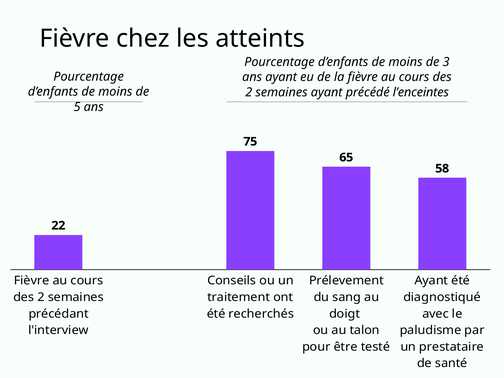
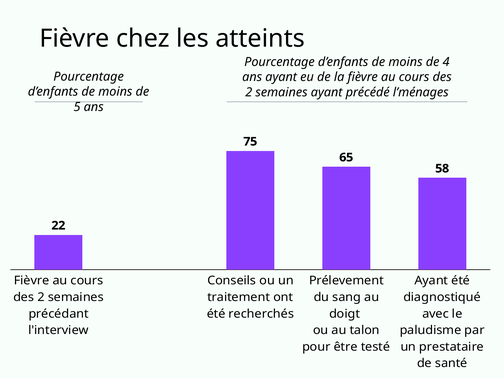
3: 3 -> 4 (446, 62)
l’enceintes: l’enceintes -> l’ménages (421, 92)
